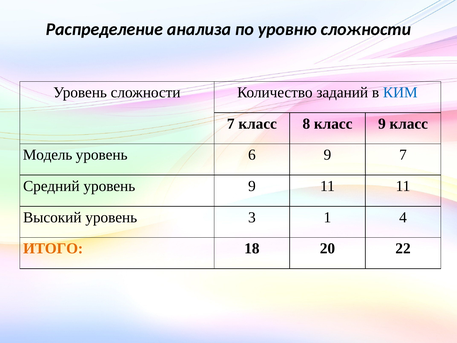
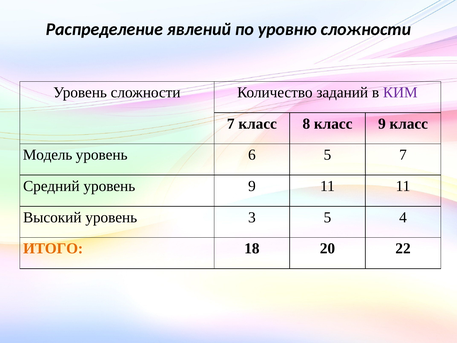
анализа: анализа -> явлений (199, 29)
КИМ colour: blue -> purple (400, 92)
6 9: 9 -> 5 (327, 155)
3 1: 1 -> 5 (327, 217)
